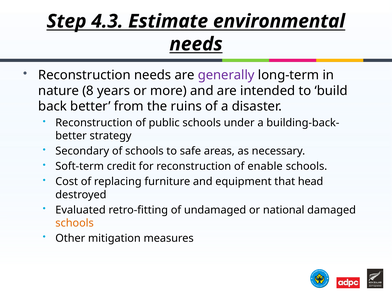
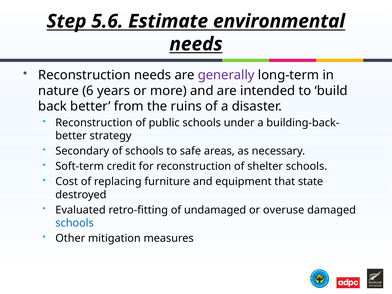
4.3: 4.3 -> 5.6 (107, 21)
8: 8 -> 6 (88, 91)
enable: enable -> shelter (265, 166)
head: head -> state (311, 182)
national: national -> overuse (284, 210)
schools colour: orange -> blue (75, 223)
